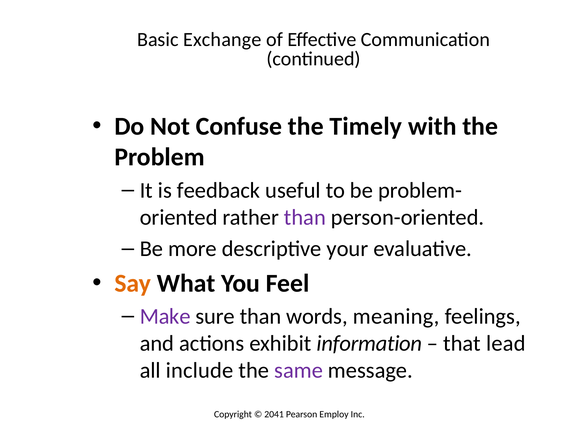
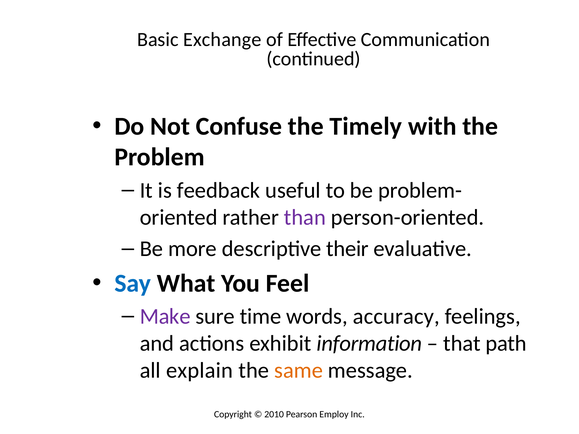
your: your -> their (348, 249)
Say colour: orange -> blue (133, 283)
sure than: than -> time (261, 317)
meaning: meaning -> accuracy (396, 317)
lead: lead -> path (506, 344)
include: include -> explain (200, 371)
same colour: purple -> orange (299, 371)
2041: 2041 -> 2010 (274, 415)
